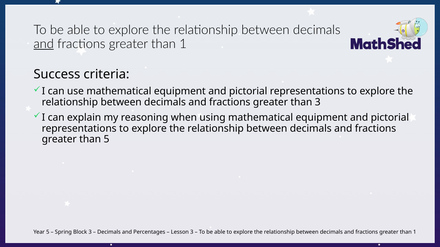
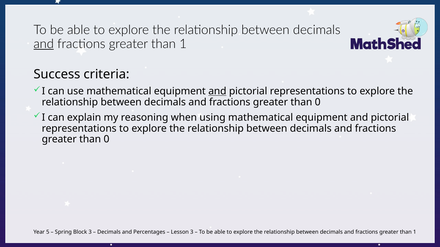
and underline: none -> present (217, 91)
3: 3 -> 0 (318, 102)
5: 5 -> 0 (107, 139)
